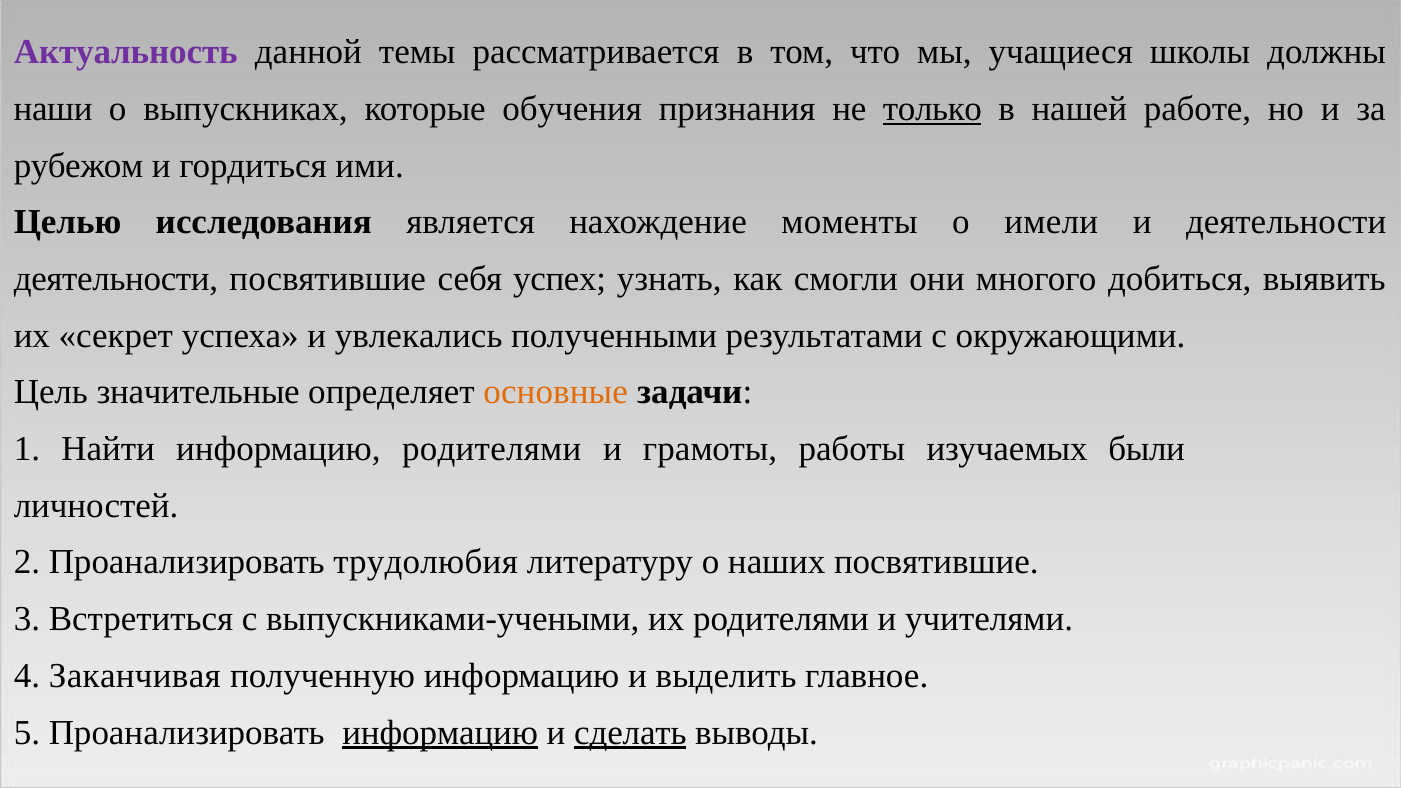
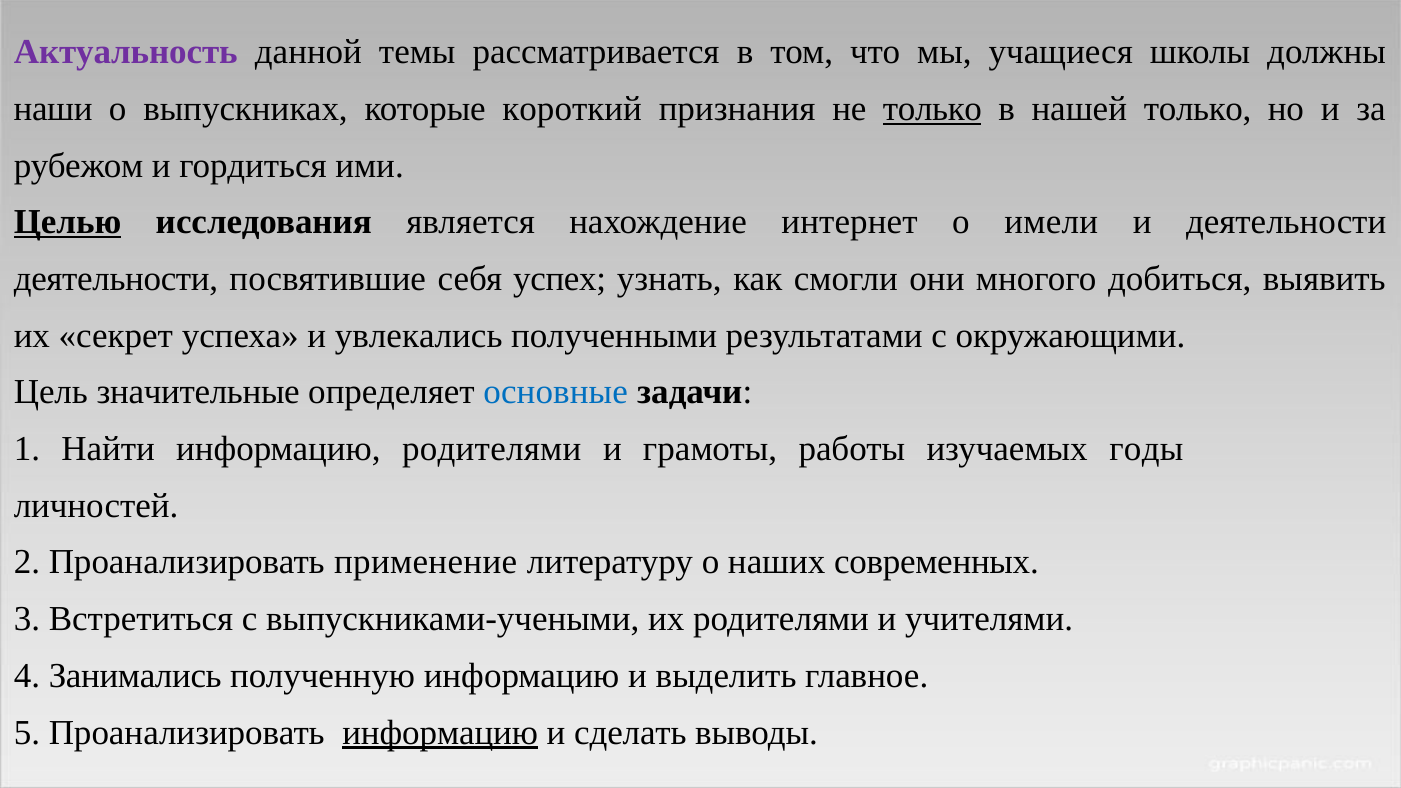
обучения: обучения -> короткий (572, 109)
нашей работе: работе -> только (1198, 109)
Целью underline: none -> present (68, 222)
моменты: моменты -> интернет (850, 222)
основные colour: orange -> blue (556, 392)
были: были -> годы (1146, 449)
трудолюбия: трудолюбия -> применение (426, 562)
наших посвятившие: посвятившие -> современных (936, 562)
Заканчивая: Заканчивая -> Занимались (135, 676)
сделать underline: present -> none (630, 733)
